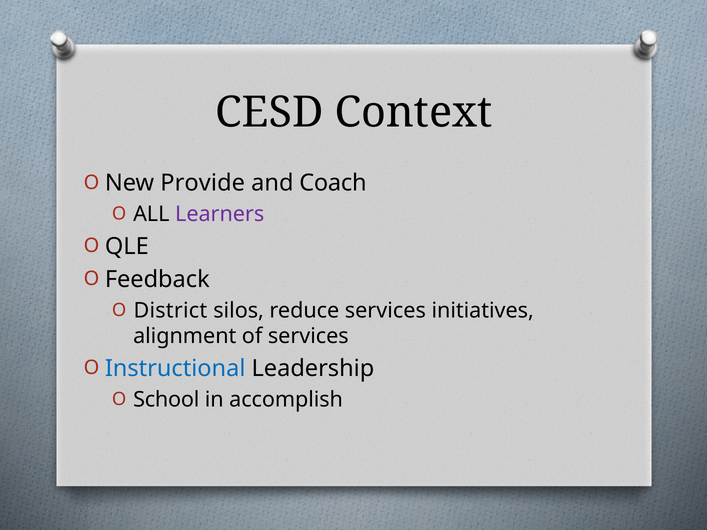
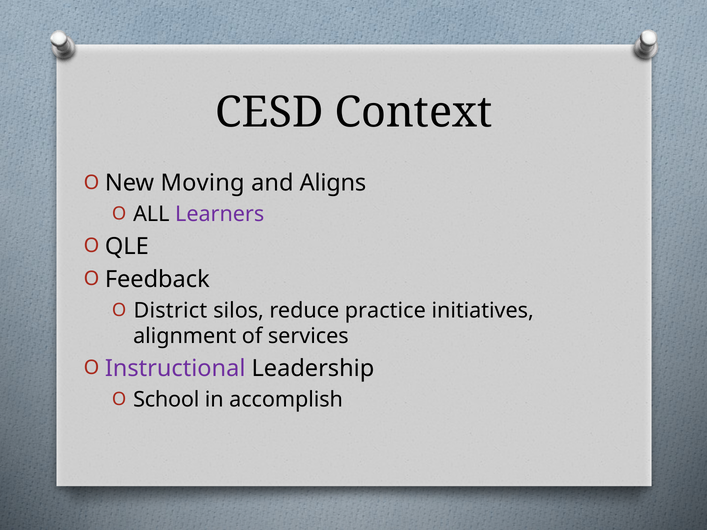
Provide: Provide -> Moving (203, 183)
Coach: Coach -> Aligns (333, 183)
reduce services: services -> practice (385, 311)
Instructional colour: blue -> purple (175, 368)
